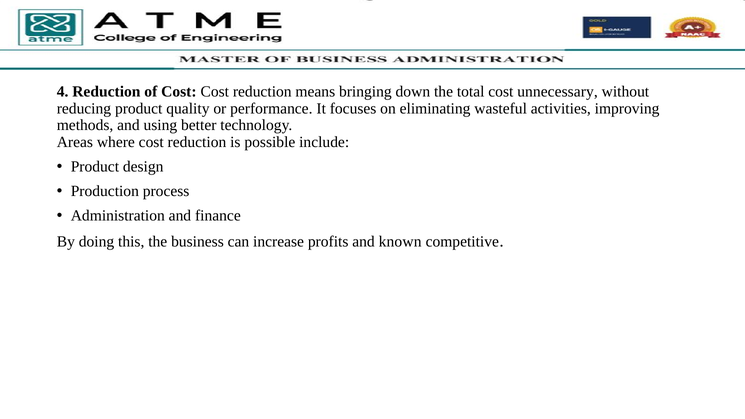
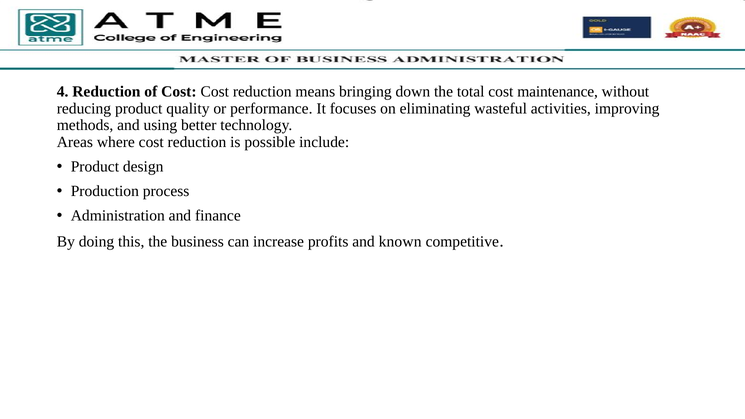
unnecessary: unnecessary -> maintenance (558, 92)
